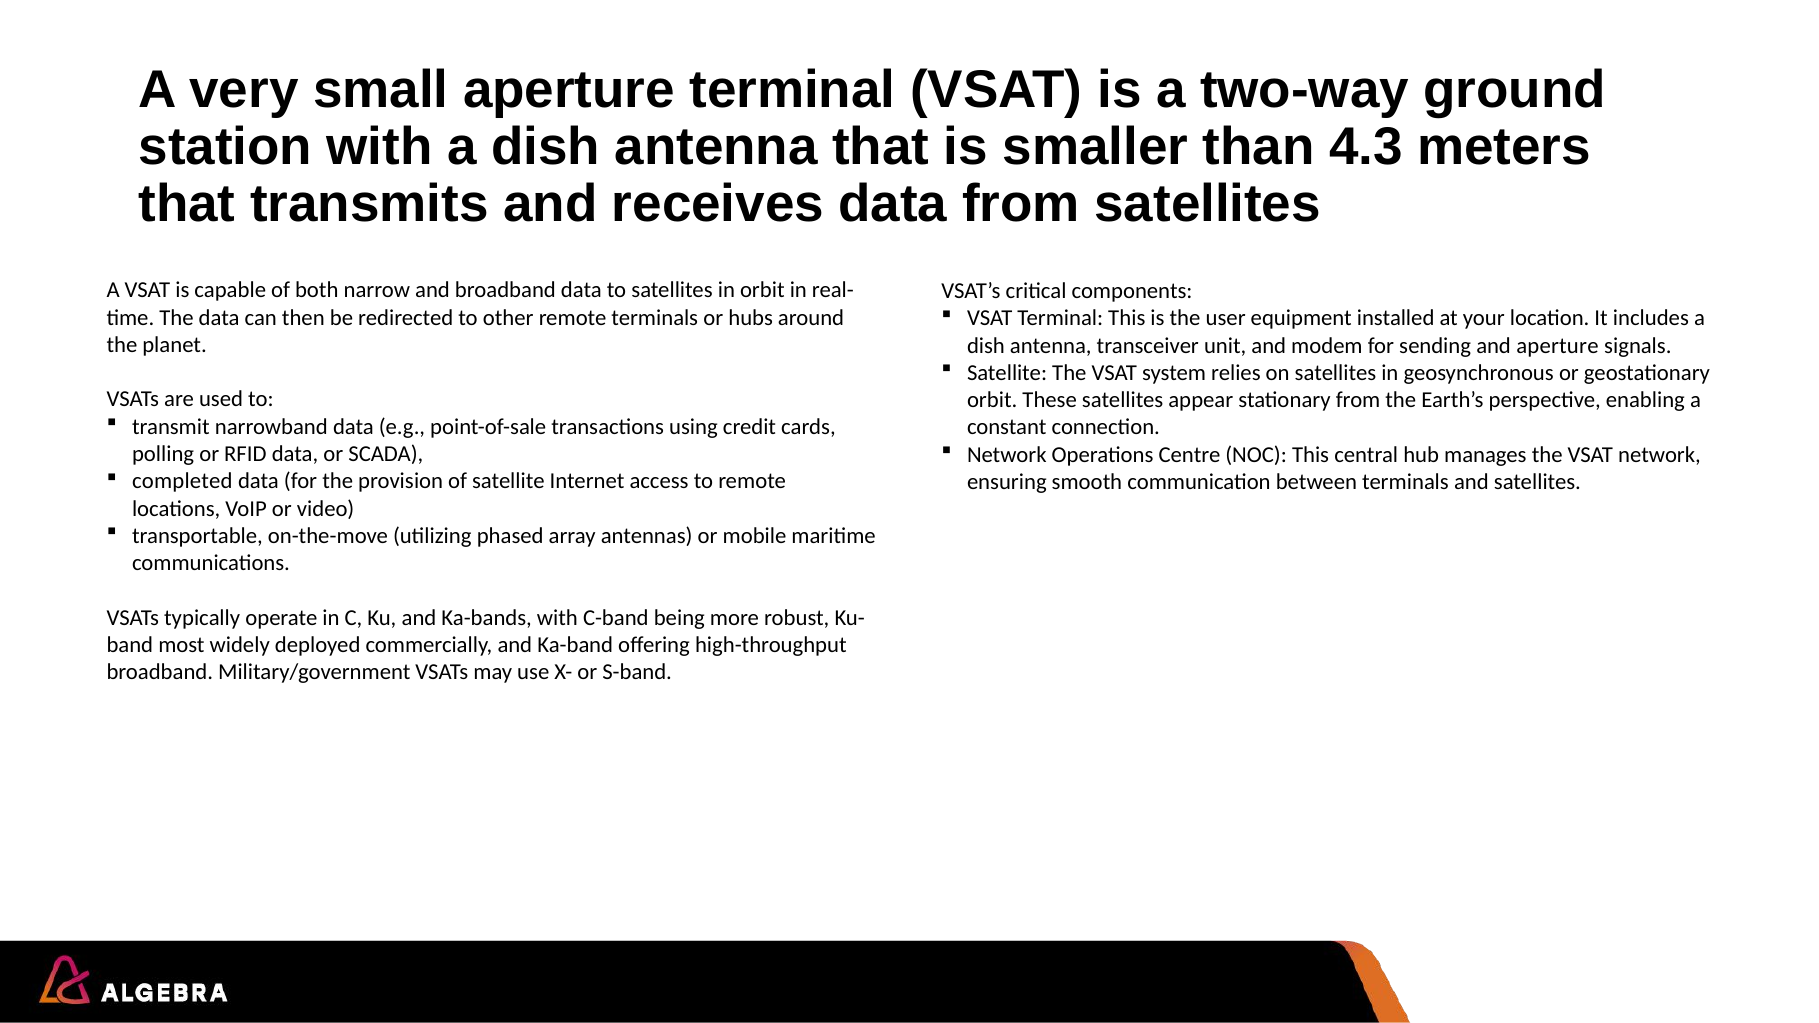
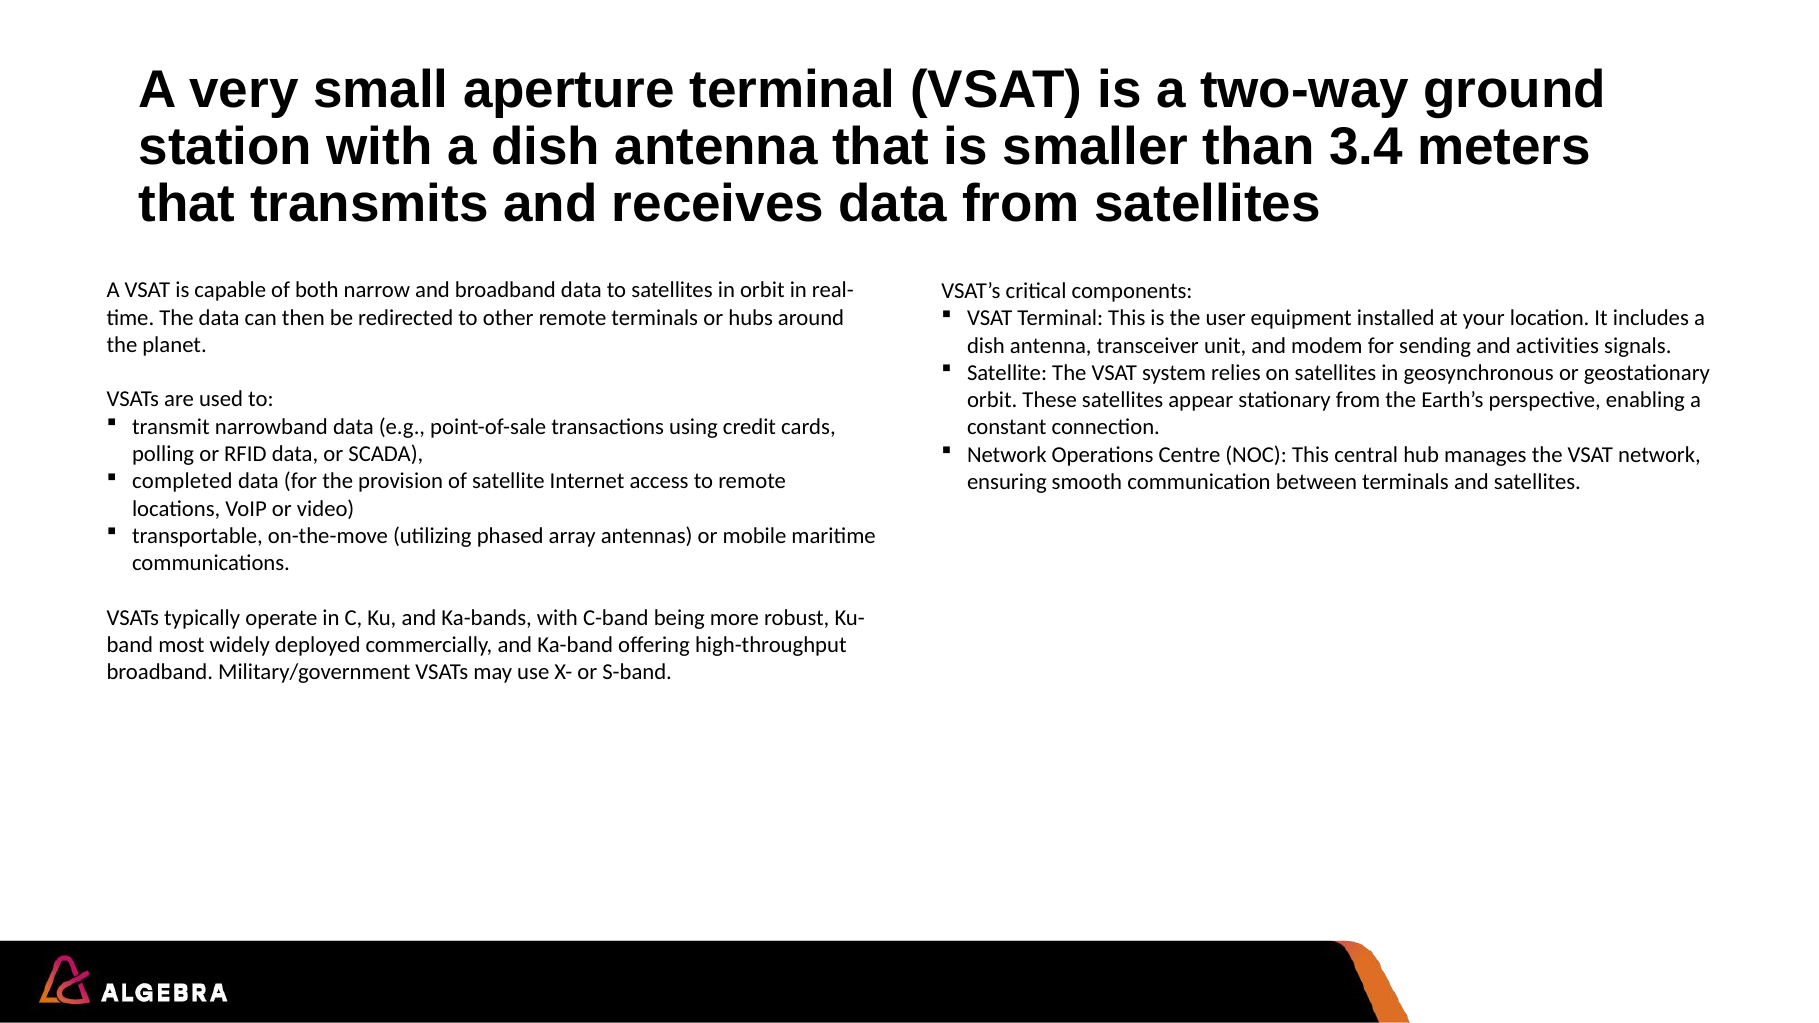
4.3: 4.3 -> 3.4 (1366, 147)
and aperture: aperture -> activities (1557, 346)
